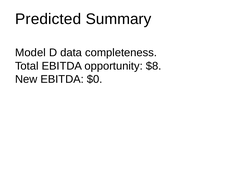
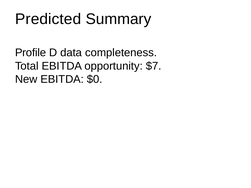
Model: Model -> Profile (31, 53)
$8: $8 -> $7 (154, 66)
